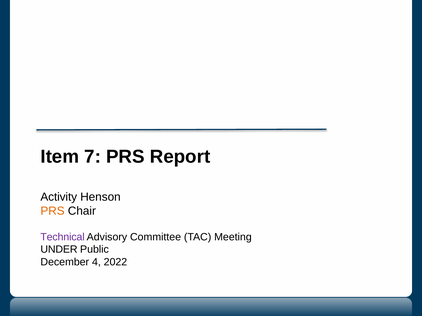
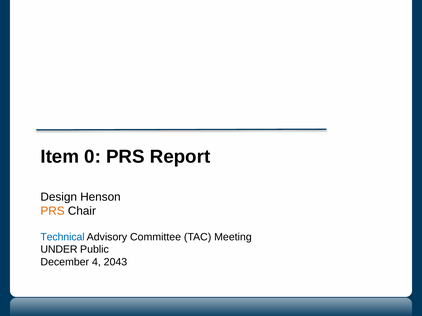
7: 7 -> 0 (93, 157)
Activity: Activity -> Design (59, 197)
Technical colour: purple -> blue (63, 237)
2022: 2022 -> 2043 (115, 263)
